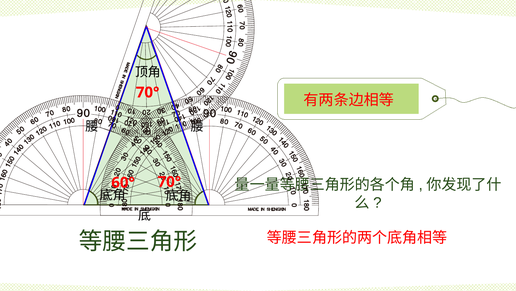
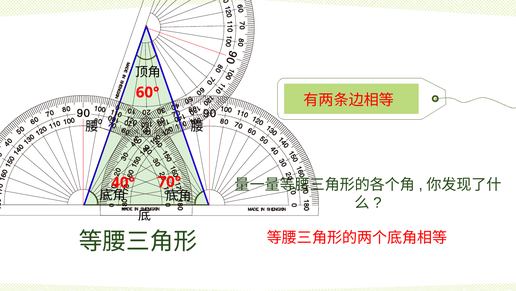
70°: 70° -> 60° (148, 92)
60°: 60° -> 40° (123, 182)
